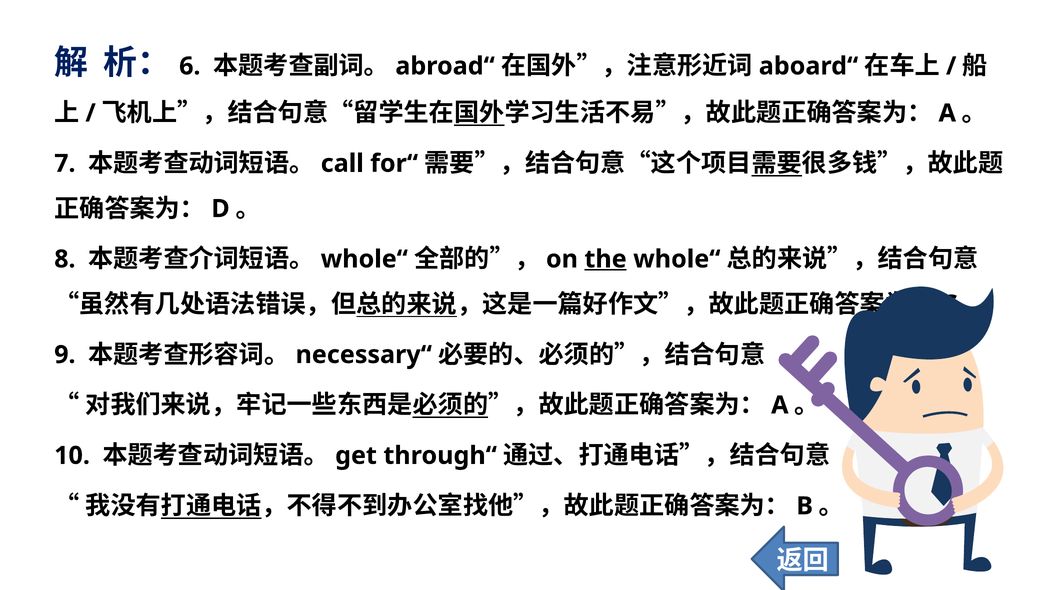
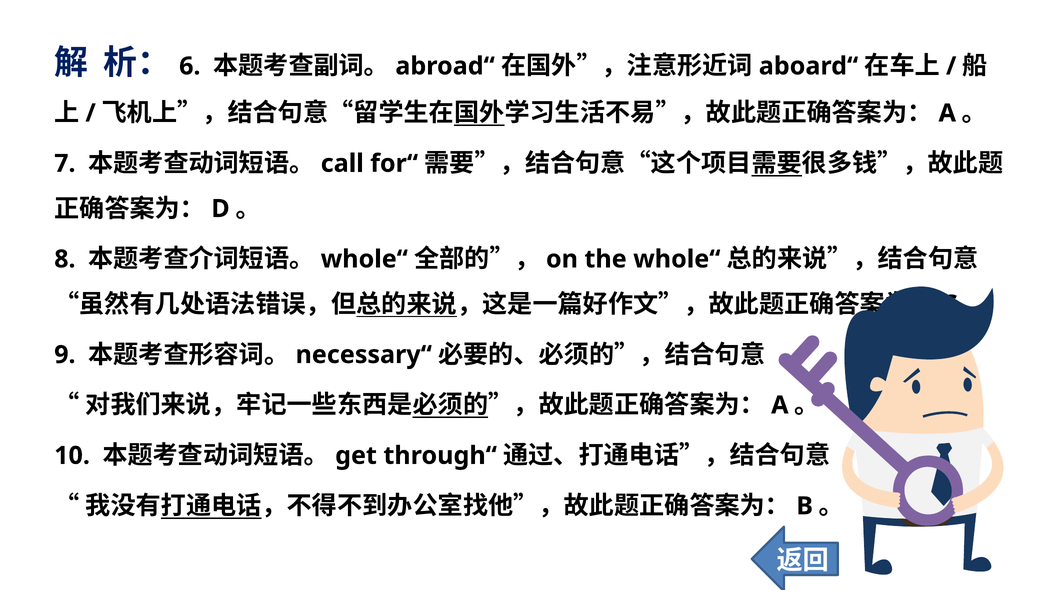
the underline: present -> none (606, 259)
